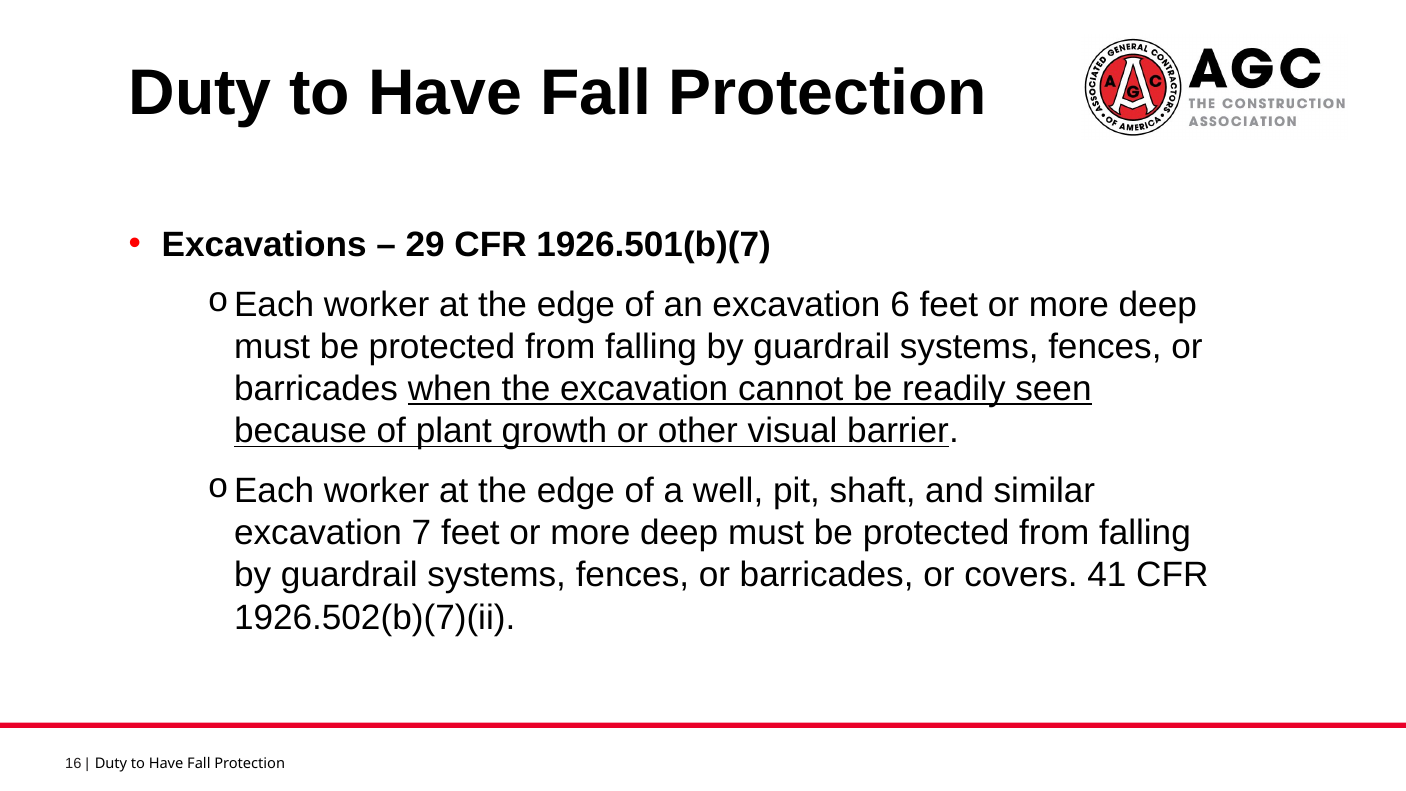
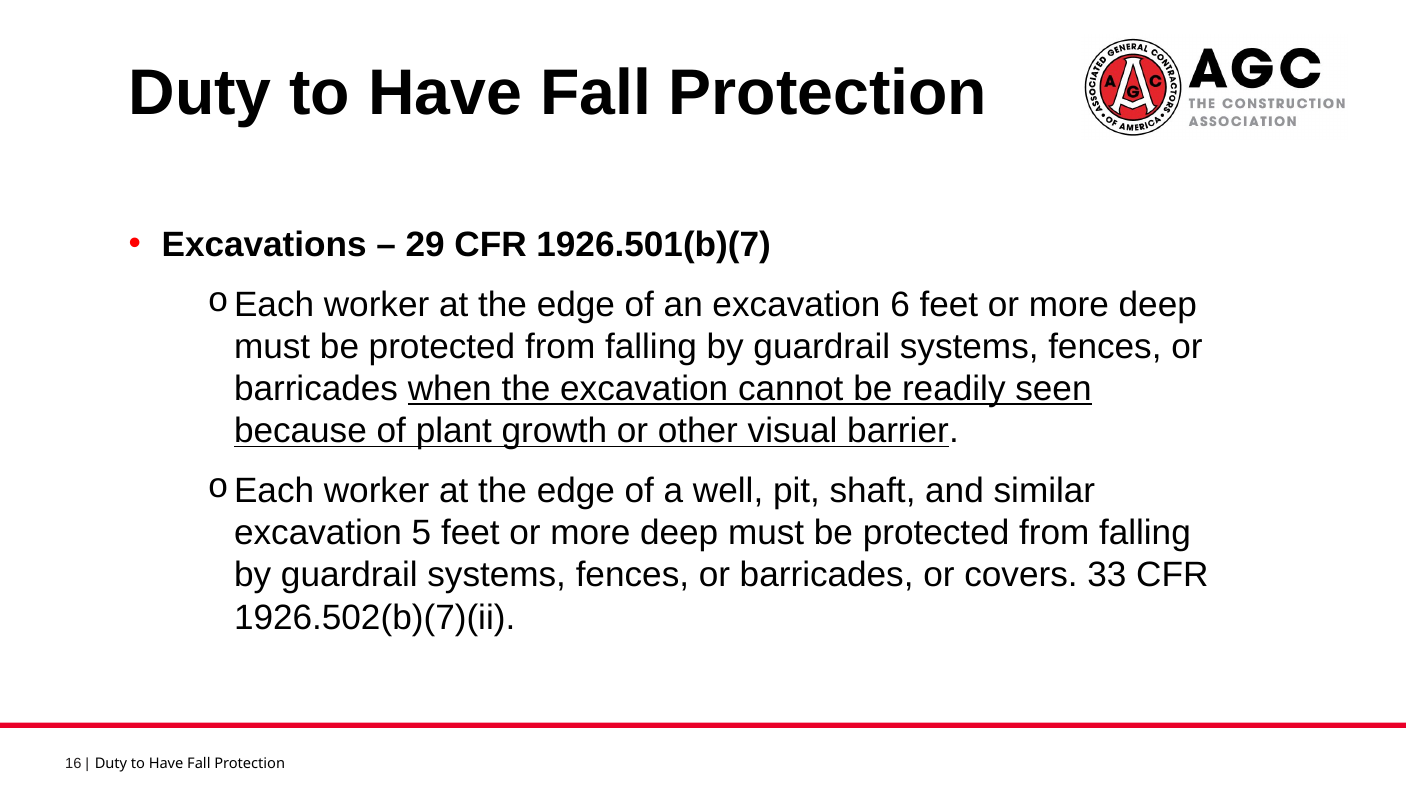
7: 7 -> 5 (422, 533)
41: 41 -> 33 (1107, 575)
